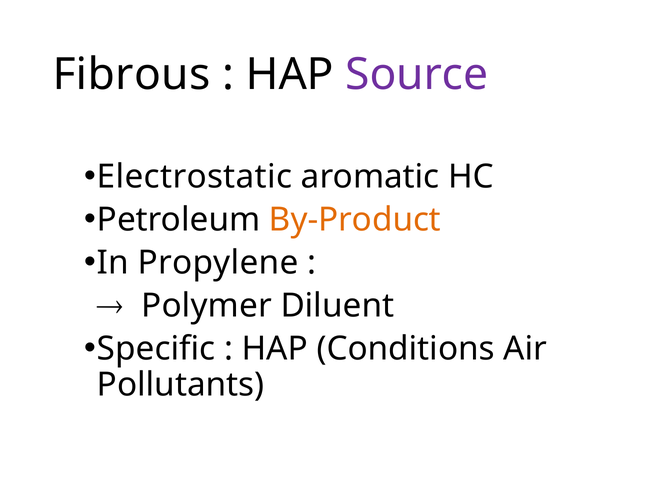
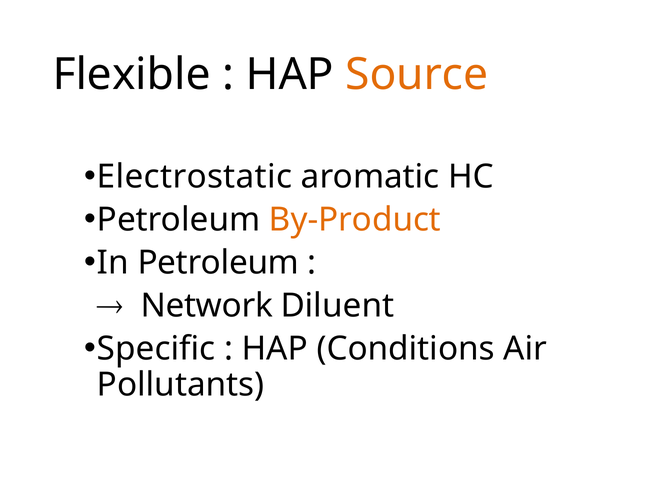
Fibrous: Fibrous -> Flexible (132, 75)
Source colour: purple -> orange (417, 75)
In Propylene: Propylene -> Petroleum (218, 263)
Polymer: Polymer -> Network (207, 306)
